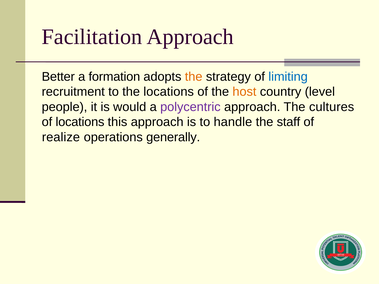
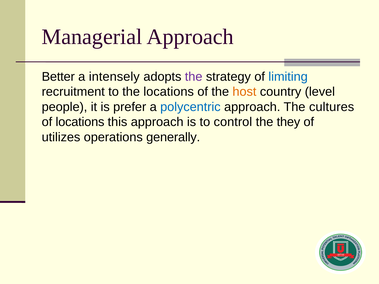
Facilitation: Facilitation -> Managerial (92, 37)
formation: formation -> intensely (114, 77)
the colour: orange -> purple (194, 77)
would: would -> prefer (130, 107)
polycentric colour: purple -> blue (190, 107)
handle: handle -> control (233, 122)
staff: staff -> they (288, 122)
realize: realize -> utilizes (61, 137)
